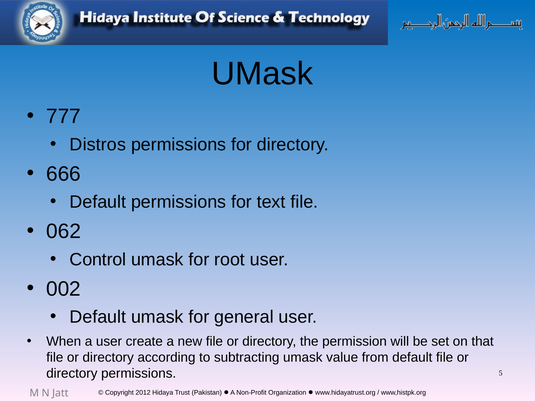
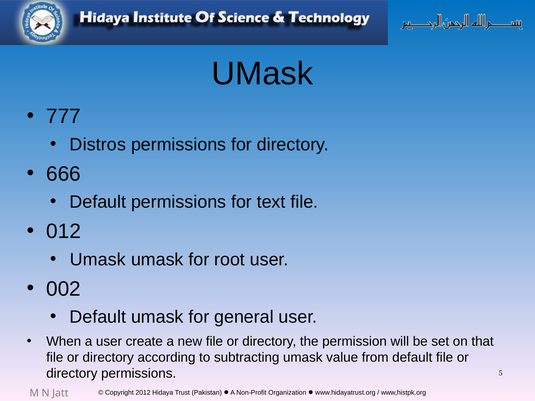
062: 062 -> 012 (64, 232)
Control: Control -> Umask (98, 260)
